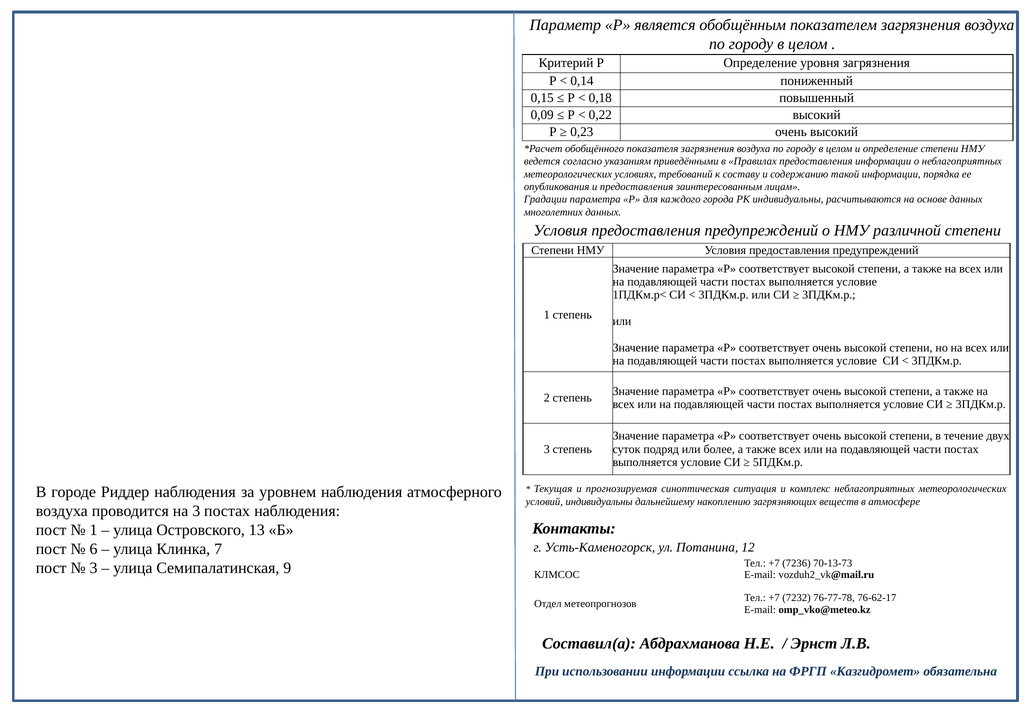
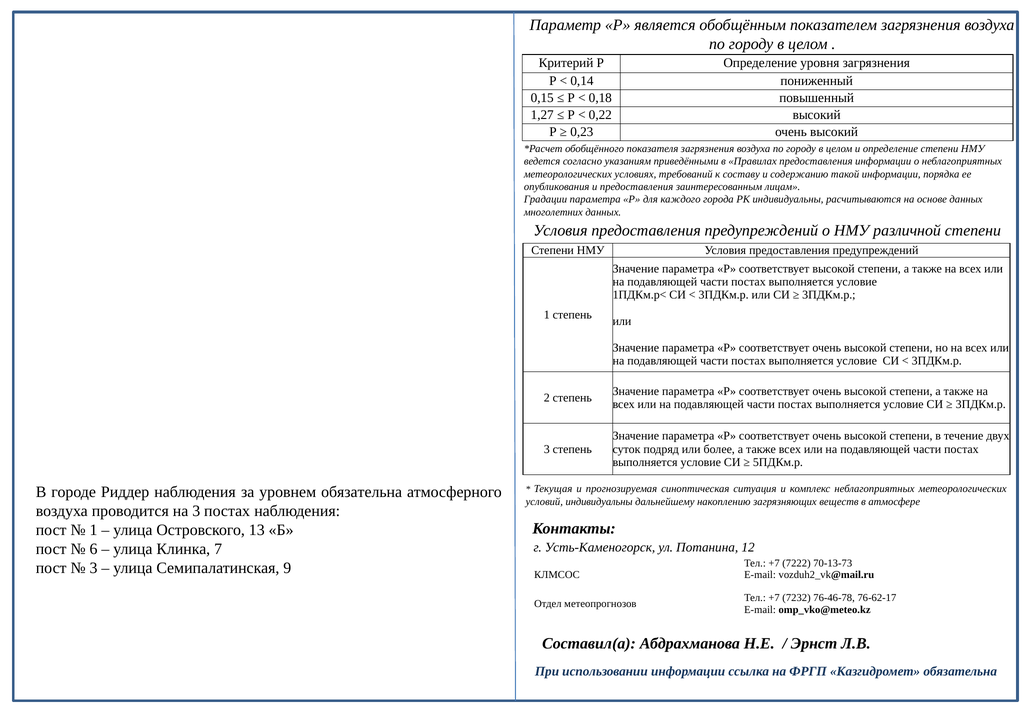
0,09: 0,09 -> 1,27 (542, 115)
уровнем наблюдения: наблюдения -> обязательна (362, 493)
7236: 7236 -> 7222 (796, 564)
76-77-78: 76-77-78 -> 76-46-78 (834, 599)
